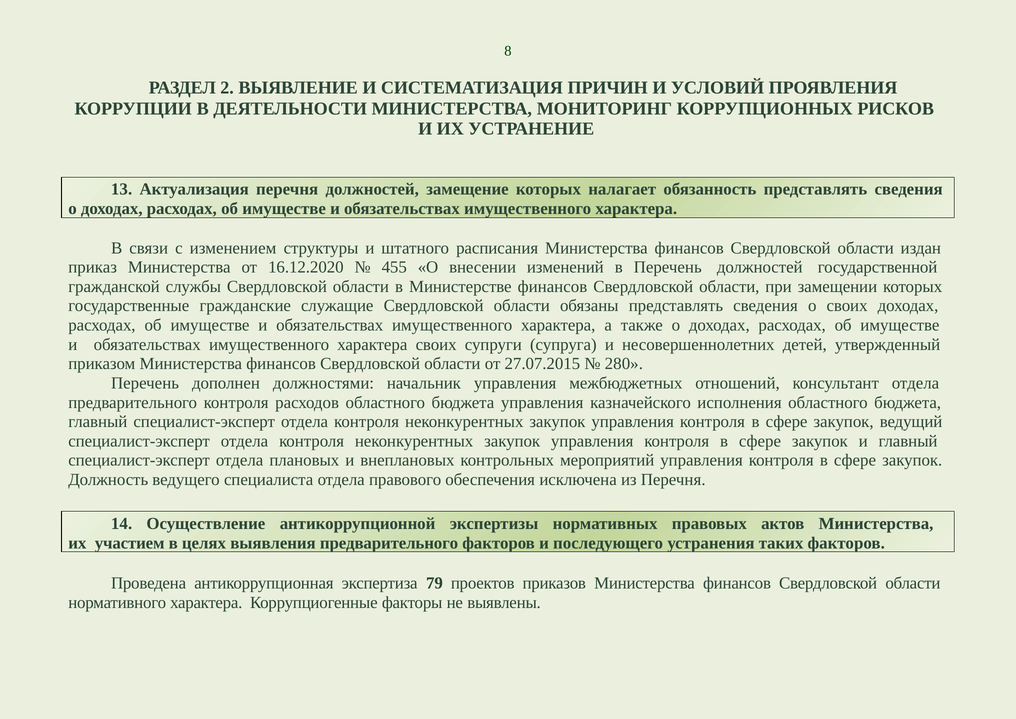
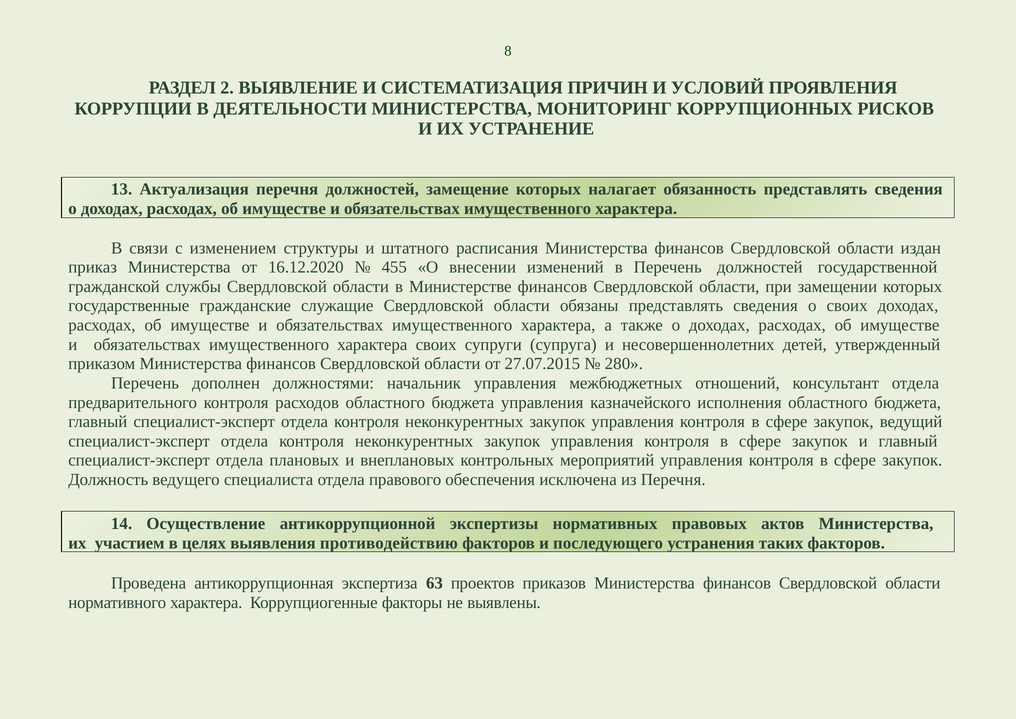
выявления предварительного: предварительного -> противодействию (389, 543)
79: 79 -> 63 (434, 583)
